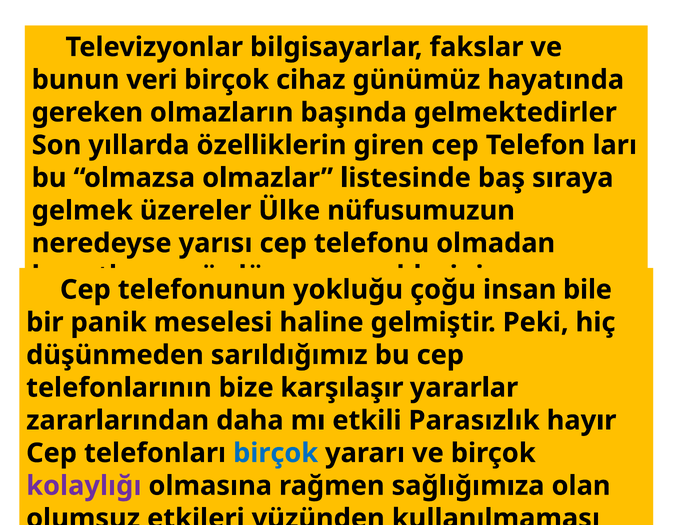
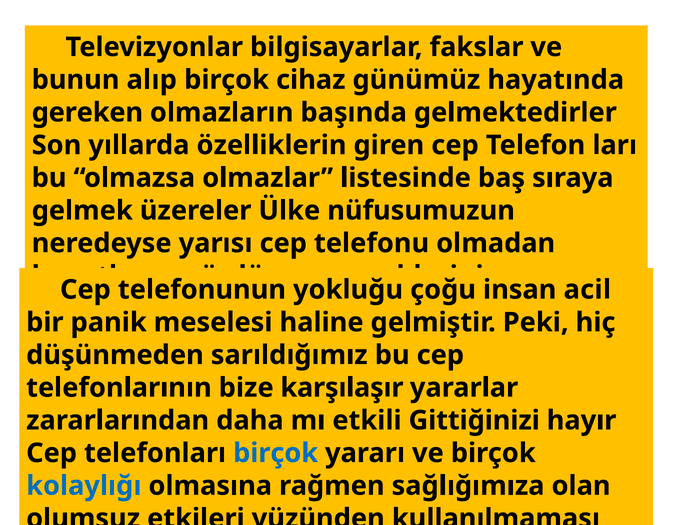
veri: veri -> alıp (152, 80)
bile: bile -> acil (587, 290)
Parasızlık: Parasızlık -> Gittiğinizi (474, 420)
kolaylığı colour: purple -> blue (84, 486)
